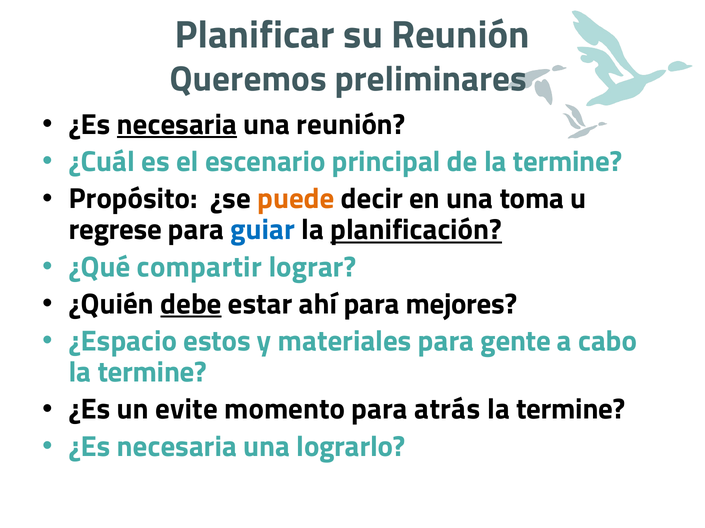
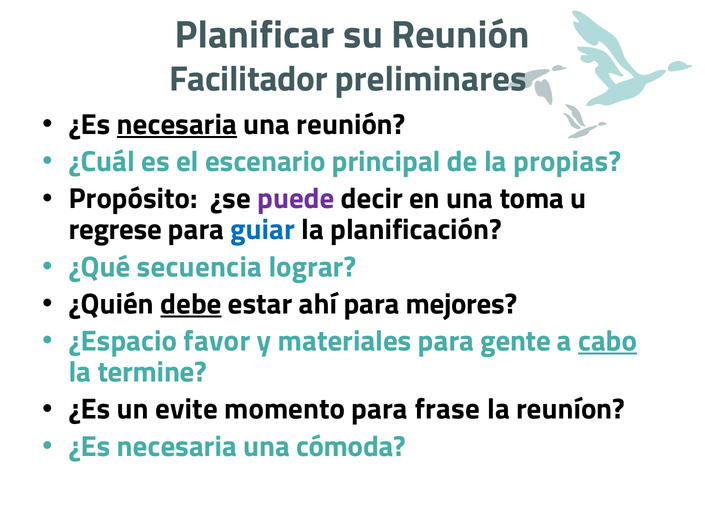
Queremos: Queremos -> Facilitador (248, 79)
de la termine: termine -> propias (567, 162)
puede colour: orange -> purple (296, 199)
planificación underline: present -> none (416, 230)
compartir: compartir -> secuencia (199, 267)
estos: estos -> favor (217, 342)
cabo underline: none -> present (608, 342)
atrás: atrás -> frase (447, 410)
termine: termine -> reuníon (571, 410)
lograrlo: lograrlo -> cómoda (351, 447)
